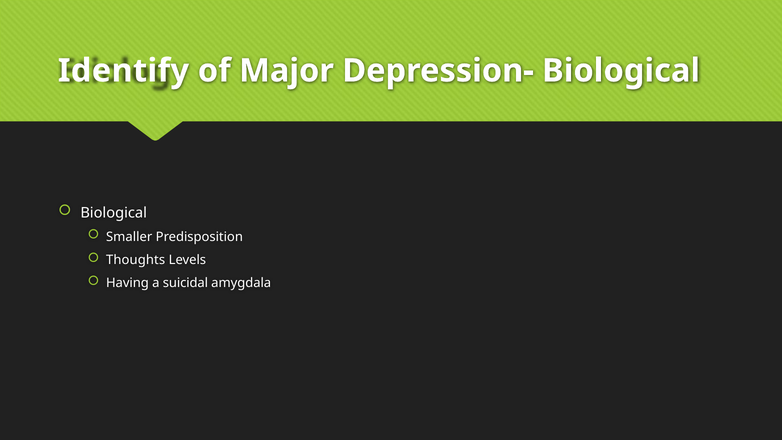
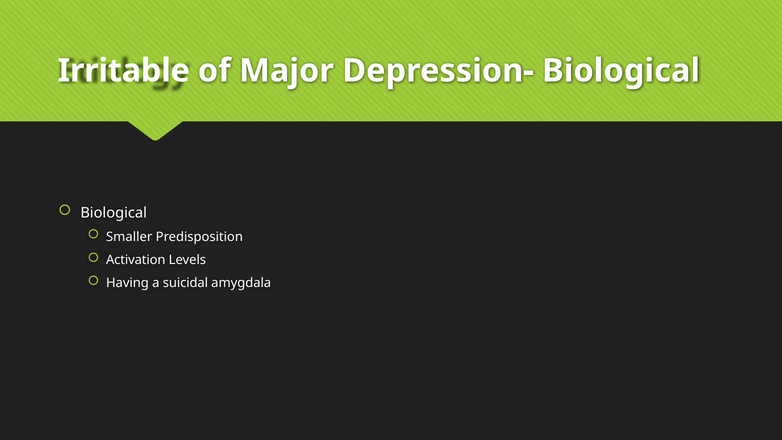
Identify: Identify -> Irritable (124, 71)
Thoughts: Thoughts -> Activation (136, 260)
